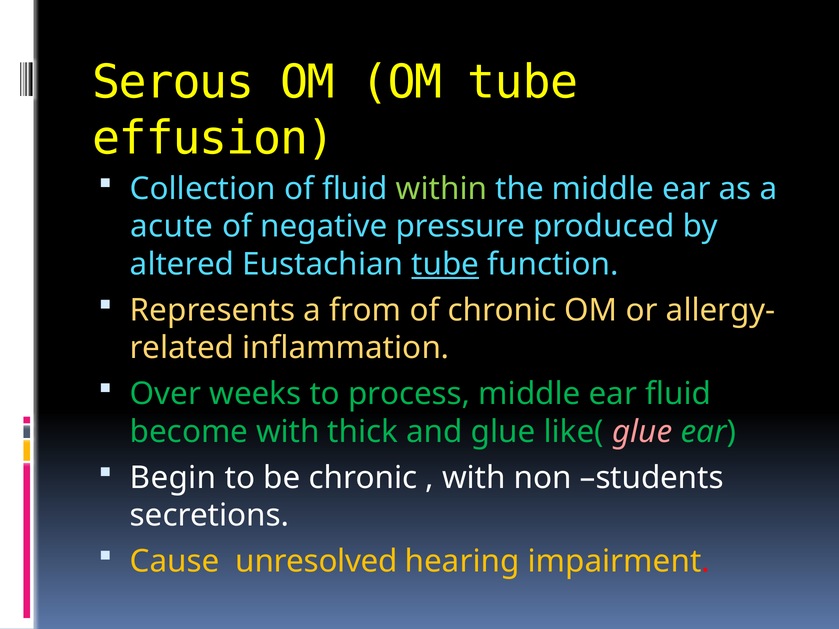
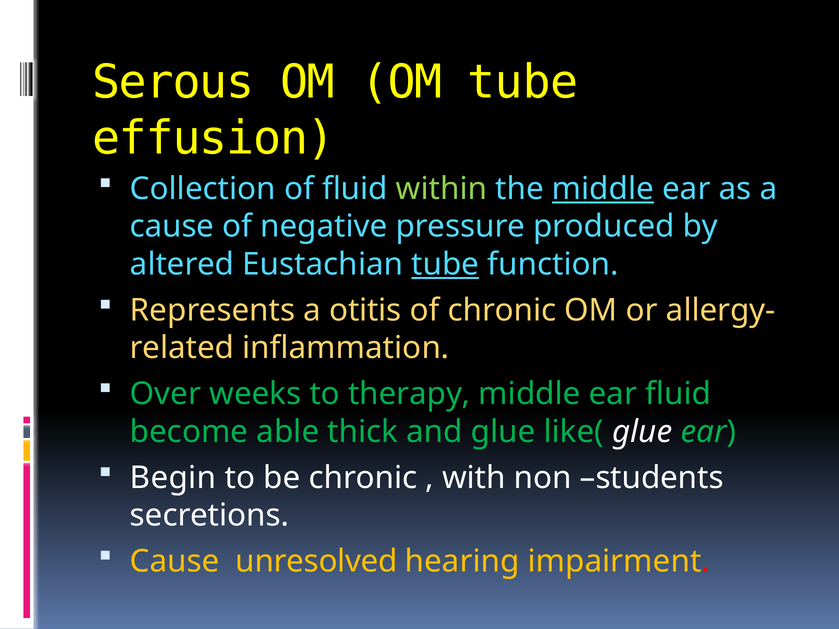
middle underline: none -> present (603, 189)
acute: acute -> cause (172, 227)
from: from -> otitis (365, 310)
process: process -> therapy (409, 394)
become with: with -> able (288, 432)
glue colour: pink -> white (642, 432)
